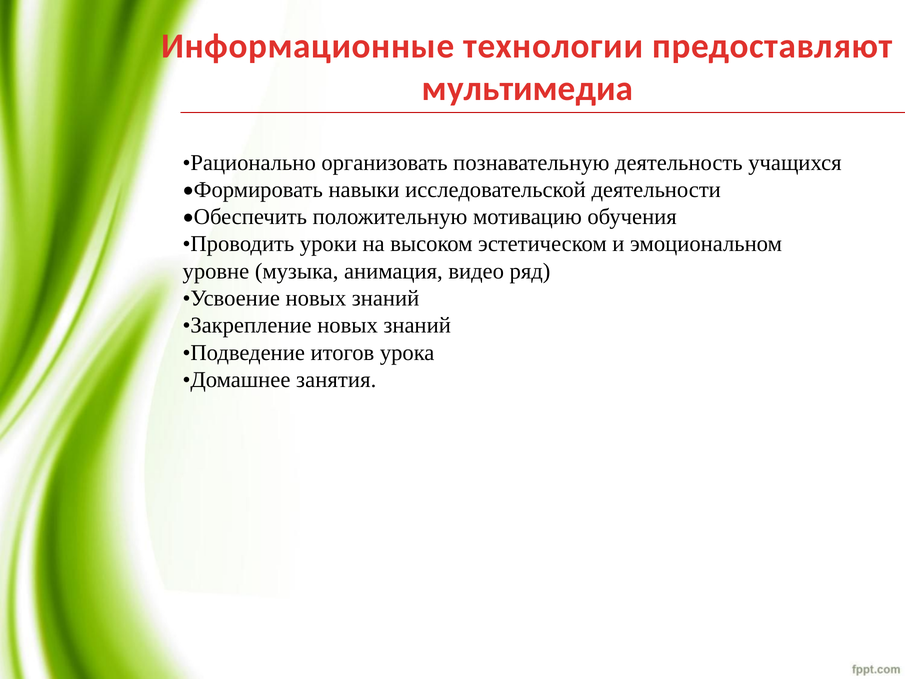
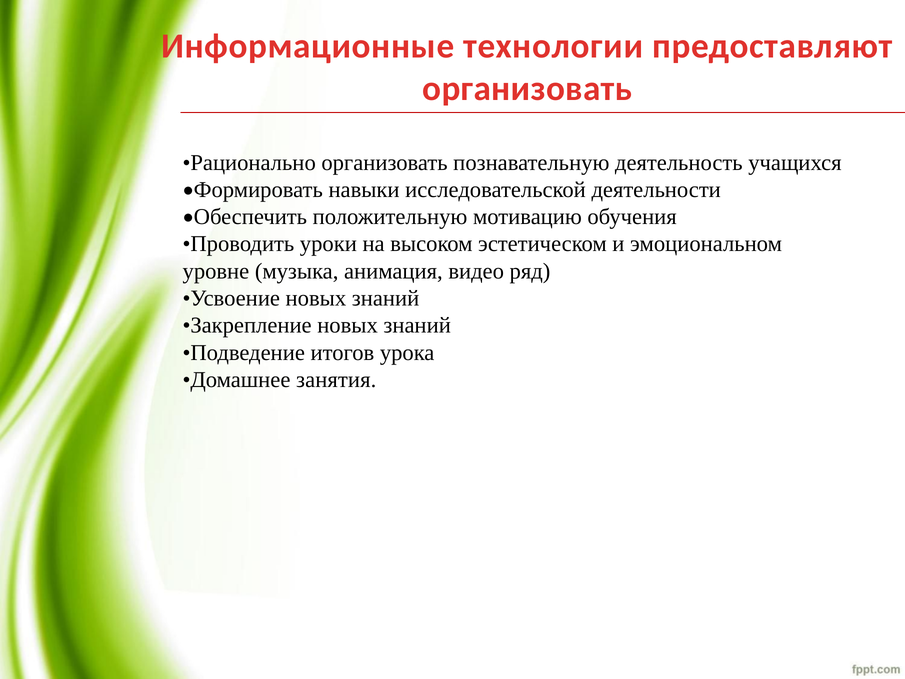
мультимедиа: мультимедиа -> организовать (527, 88)
